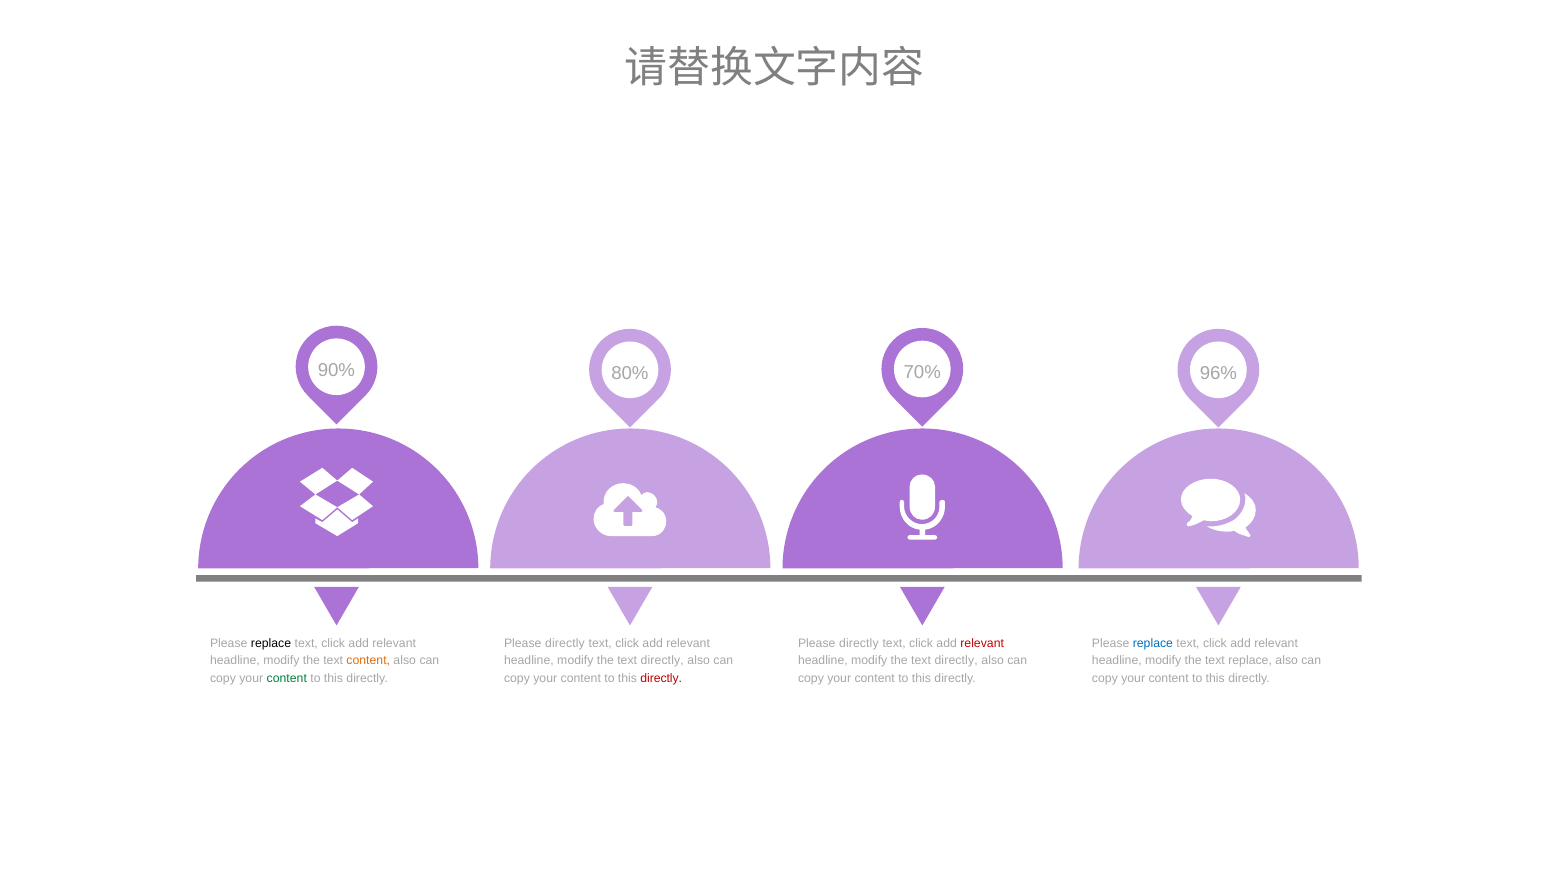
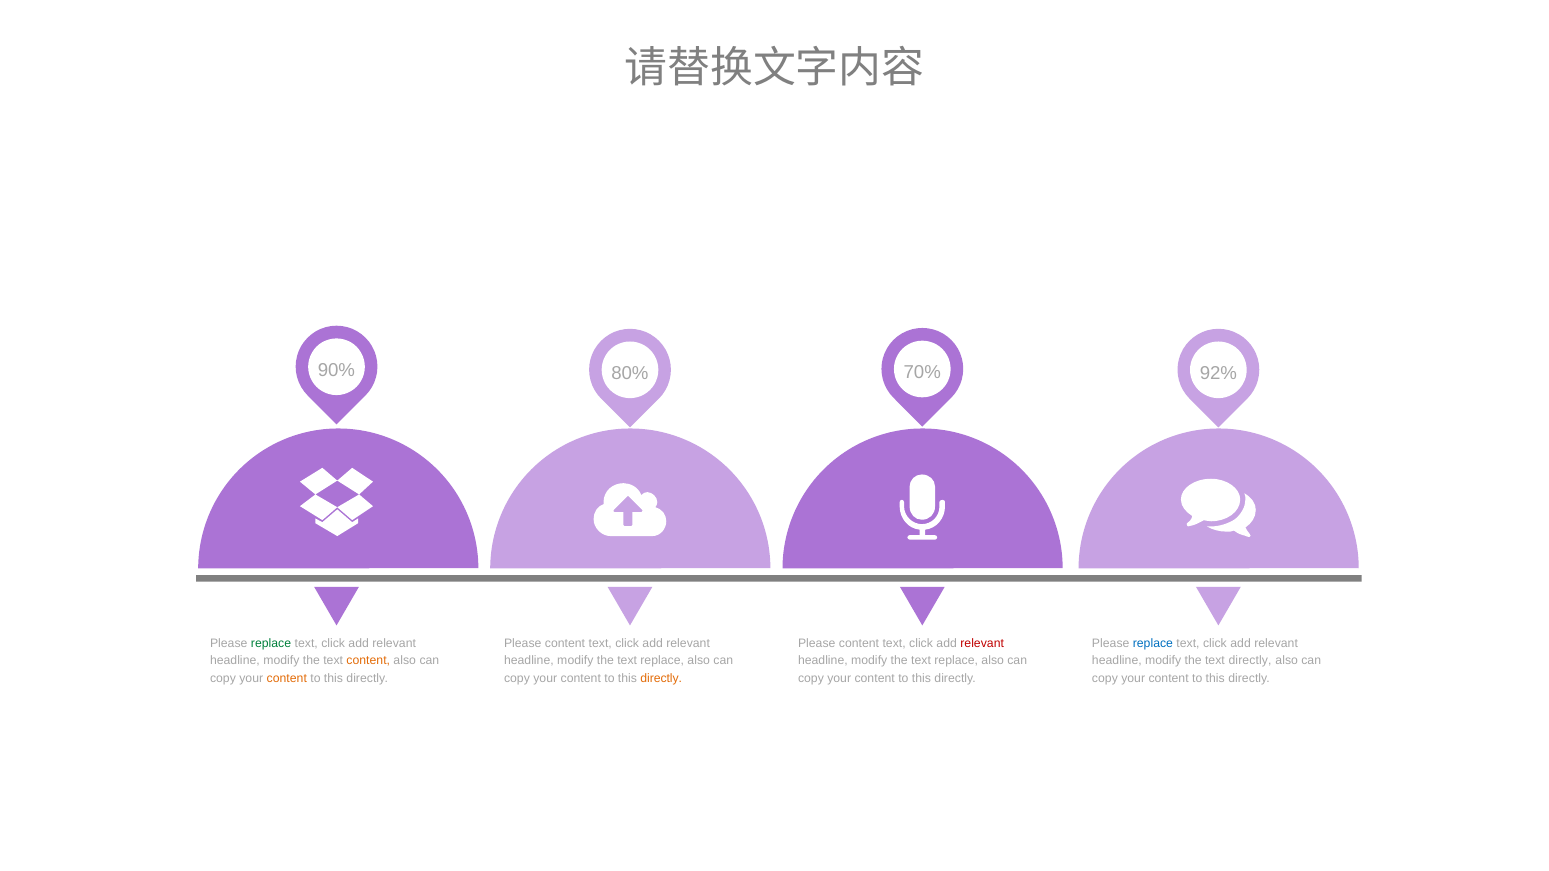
96%: 96% -> 92% (1218, 373)
replace colour: black -> green (271, 643)
directly: directly -> content (565, 643)
directly: directly -> content (859, 643)
directly: directly -> replace (662, 661)
directly: directly -> replace (956, 661)
text replace: replace -> directly (1250, 661)
content colour: green -> orange (287, 679)
directly colour: red -> orange (661, 679)
